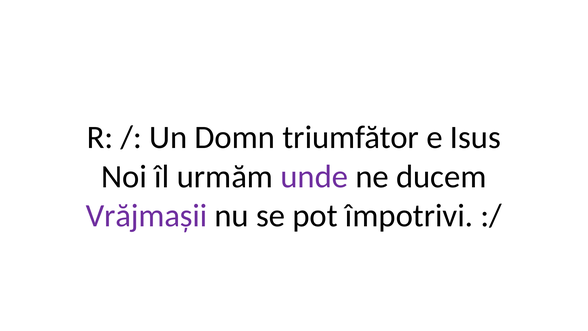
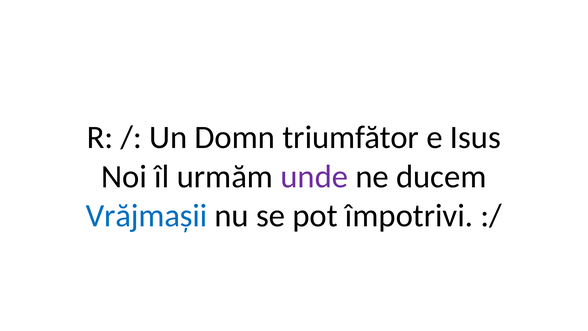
Vrăjmașii colour: purple -> blue (147, 216)
